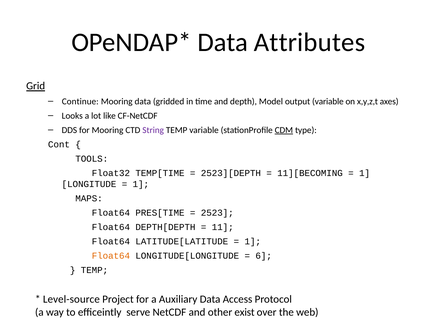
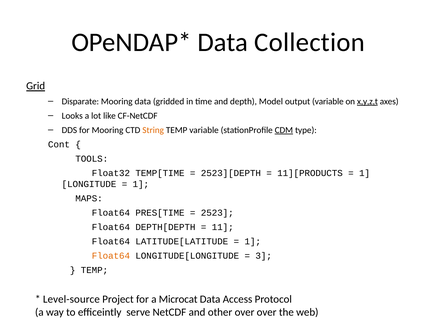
Attributes: Attributes -> Collection (310, 42)
Continue: Continue -> Disparate (80, 101)
x,y,z,t underline: none -> present (367, 101)
String colour: purple -> orange (153, 130)
11][BECOMING: 11][BECOMING -> 11][PRODUCTS (310, 173)
6: 6 -> 3 (264, 256)
Auxiliary: Auxiliary -> Microcat (178, 299)
other exist: exist -> over (245, 312)
